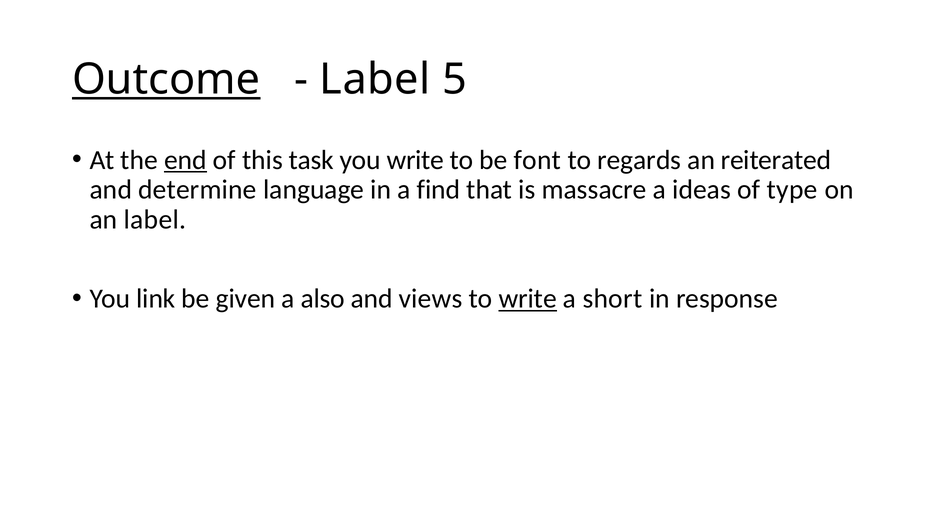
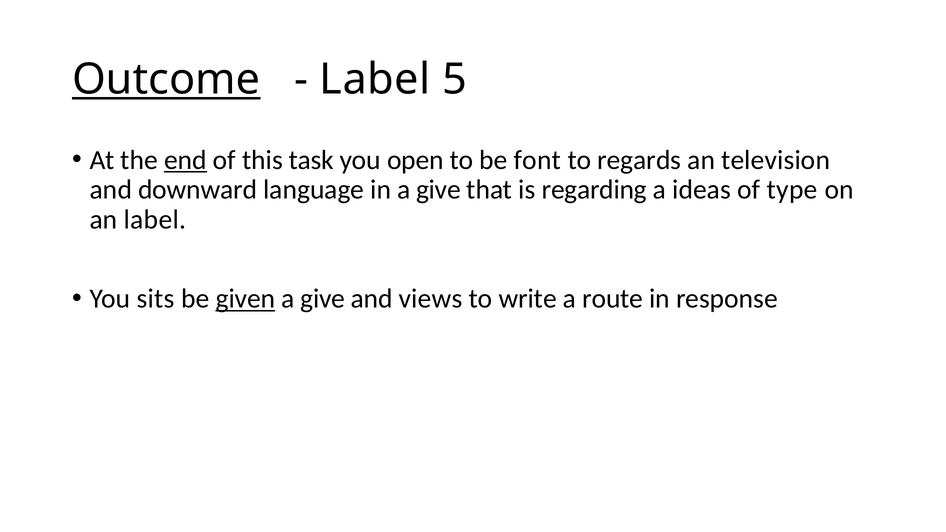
you write: write -> open (415, 160)
reiterated: reiterated -> television (776, 160)
determine: determine -> downward (198, 190)
in a find: find -> give (439, 190)
massacre: massacre -> regarding (594, 190)
link: link -> sits (156, 299)
given underline: none -> present (245, 299)
also: also -> give (323, 299)
write underline: present -> none (528, 299)
short: short -> route (613, 299)
